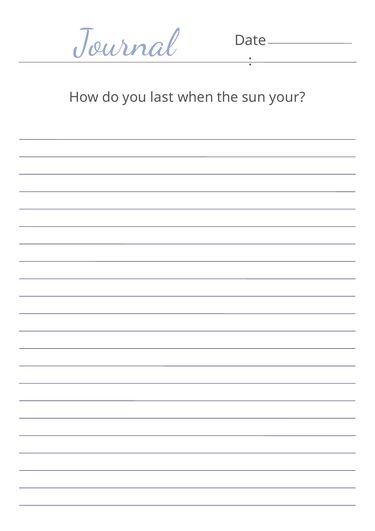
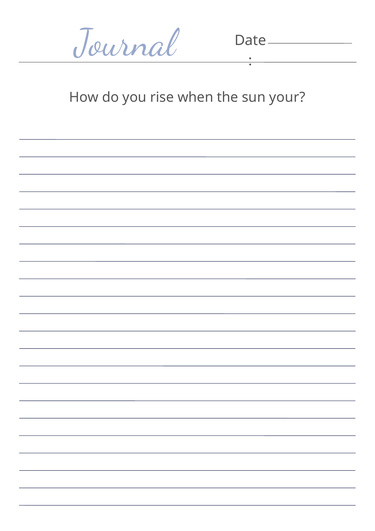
last: last -> rise (162, 97)
